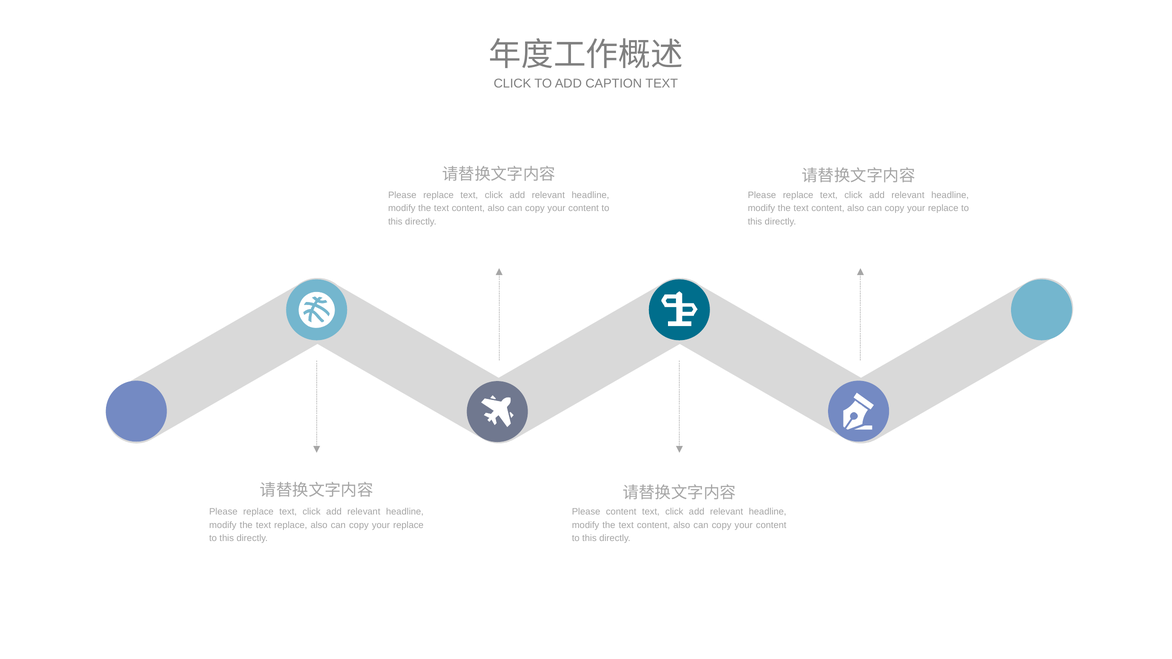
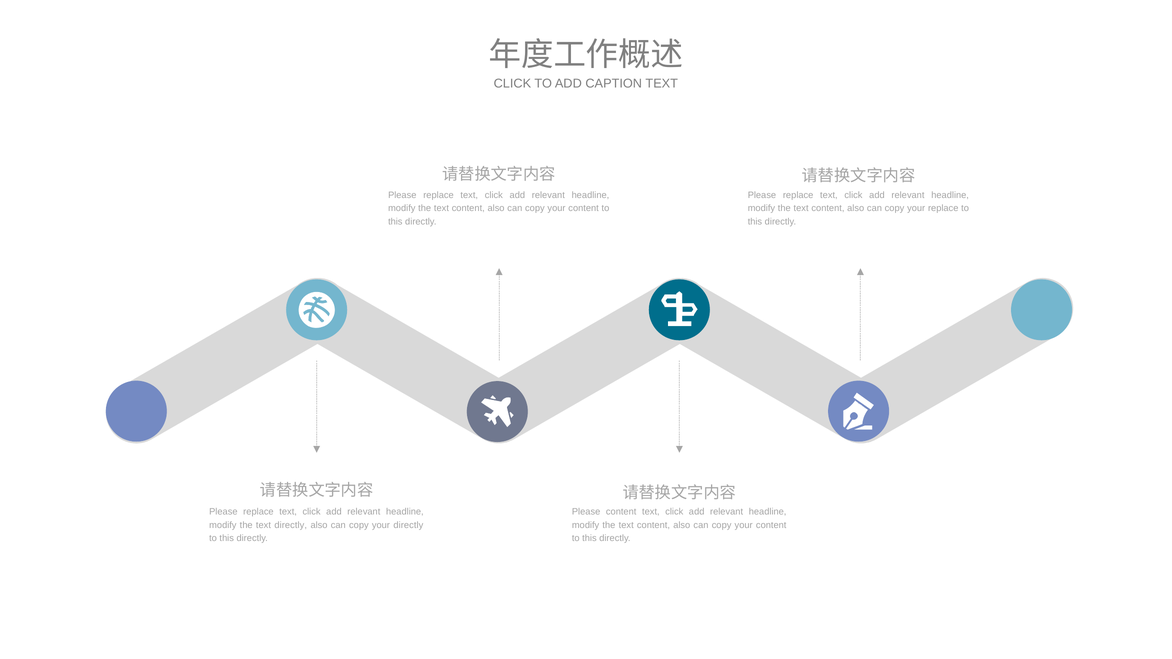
text replace: replace -> directly (291, 525)
replace: replace -> directly (408, 525)
